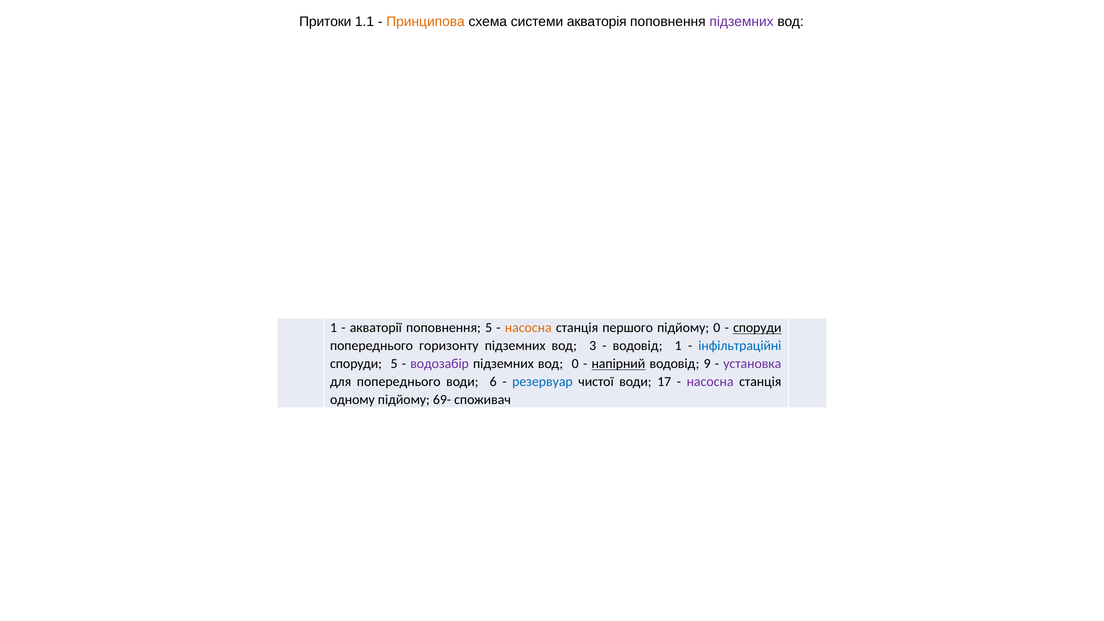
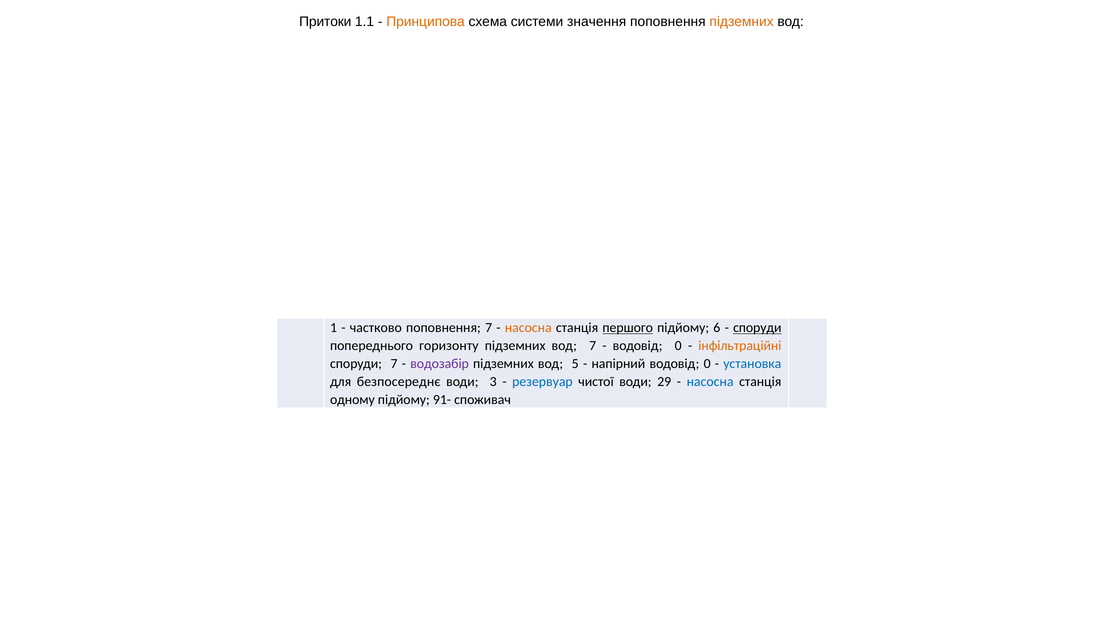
акваторія: акваторія -> значення (597, 22)
підземних colour: purple -> orange (742, 22)
акваторії: акваторії -> частково (376, 328)
поповнення 5: 5 -> 7 (489, 328)
першого underline: none -> present (628, 328)
підйому 0: 0 -> 6 (717, 328)
вод 3: 3 -> 7 (593, 346)
1: 1 -> 0 (678, 346)
інфільтраційні colour: blue -> orange (740, 346)
споруди 5: 5 -> 7 (394, 364)
вод 0: 0 -> 5 (575, 364)
напірний underline: present -> none (618, 364)
9: 9 -> 0 (707, 364)
установка colour: purple -> blue (752, 364)
для попереднього: попереднього -> безпосереднє (399, 382)
6: 6 -> 3 (493, 382)
17: 17 -> 29 (664, 382)
насосна colour: purple -> blue (710, 382)
69-: 69- -> 91- (442, 400)
